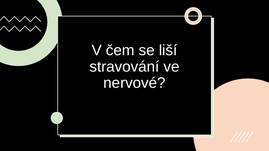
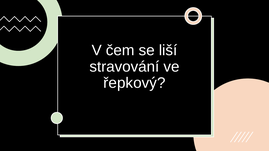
nervové: nervové -> řepkový (134, 83)
